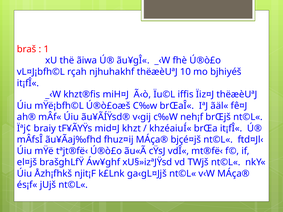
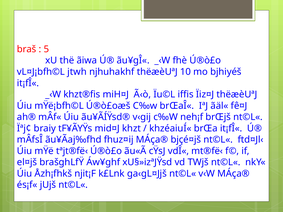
1: 1 -> 5 (46, 49)
rçah: rçah -> jtwh (77, 72)
